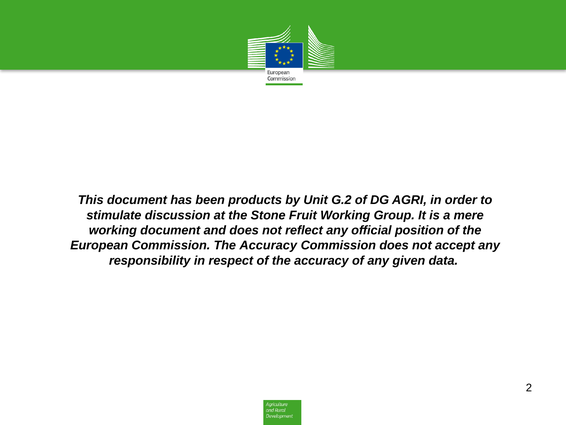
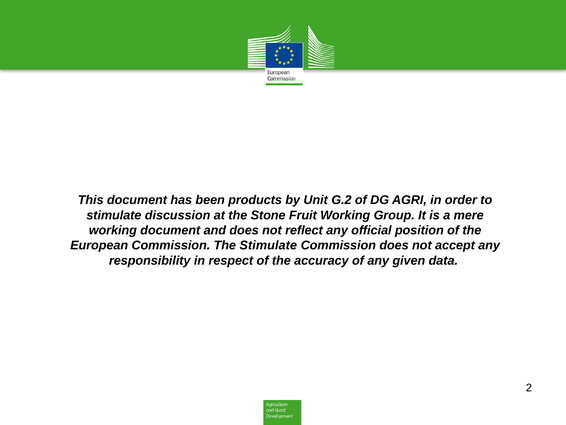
Commission The Accuracy: Accuracy -> Stimulate (268, 245)
